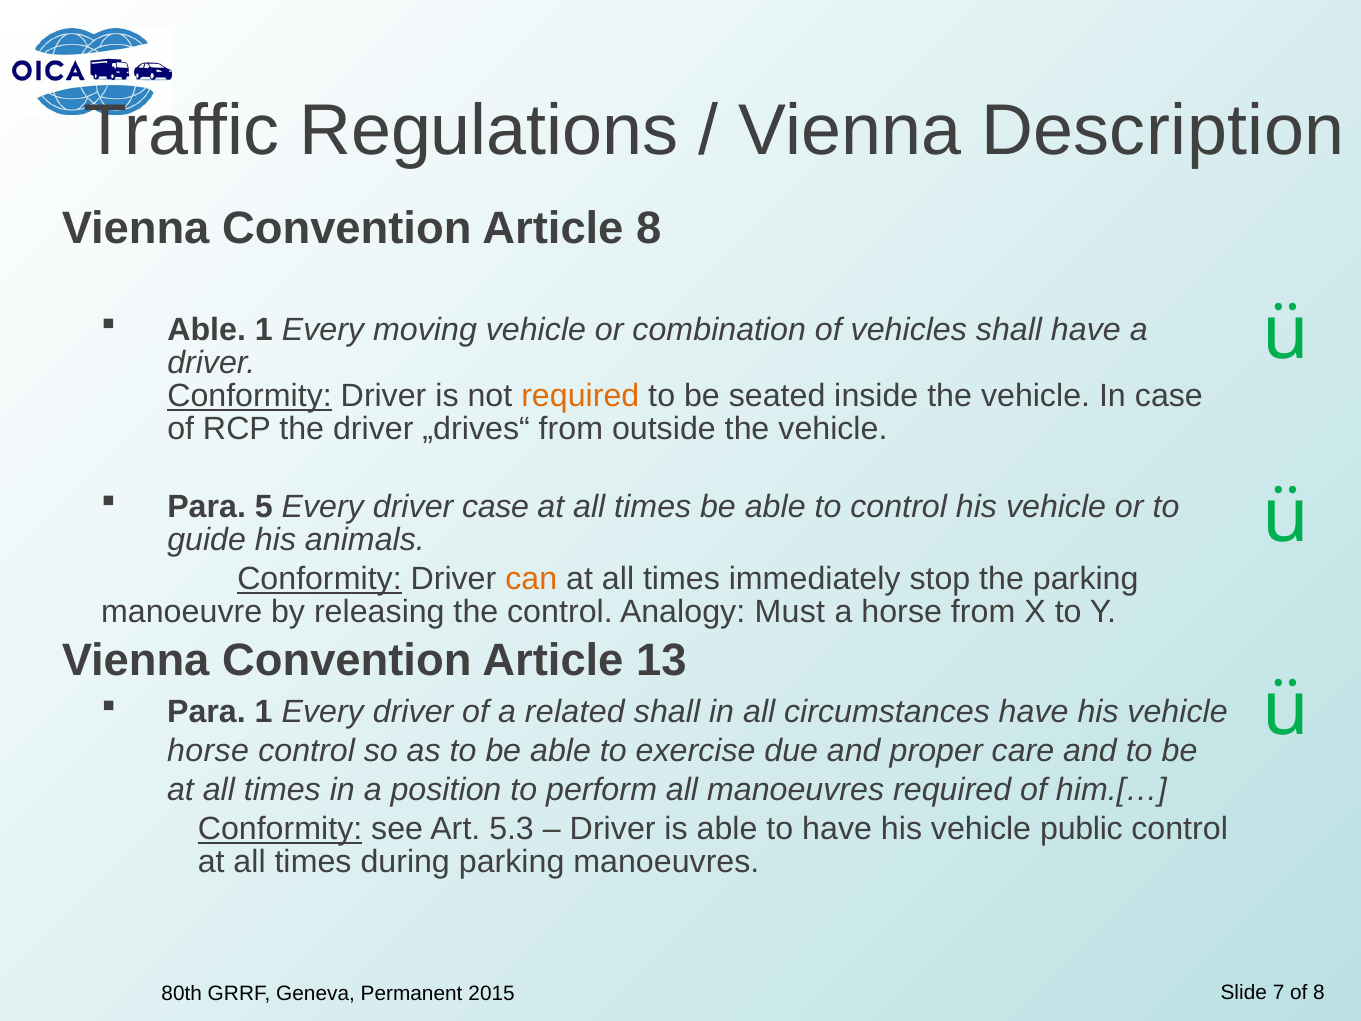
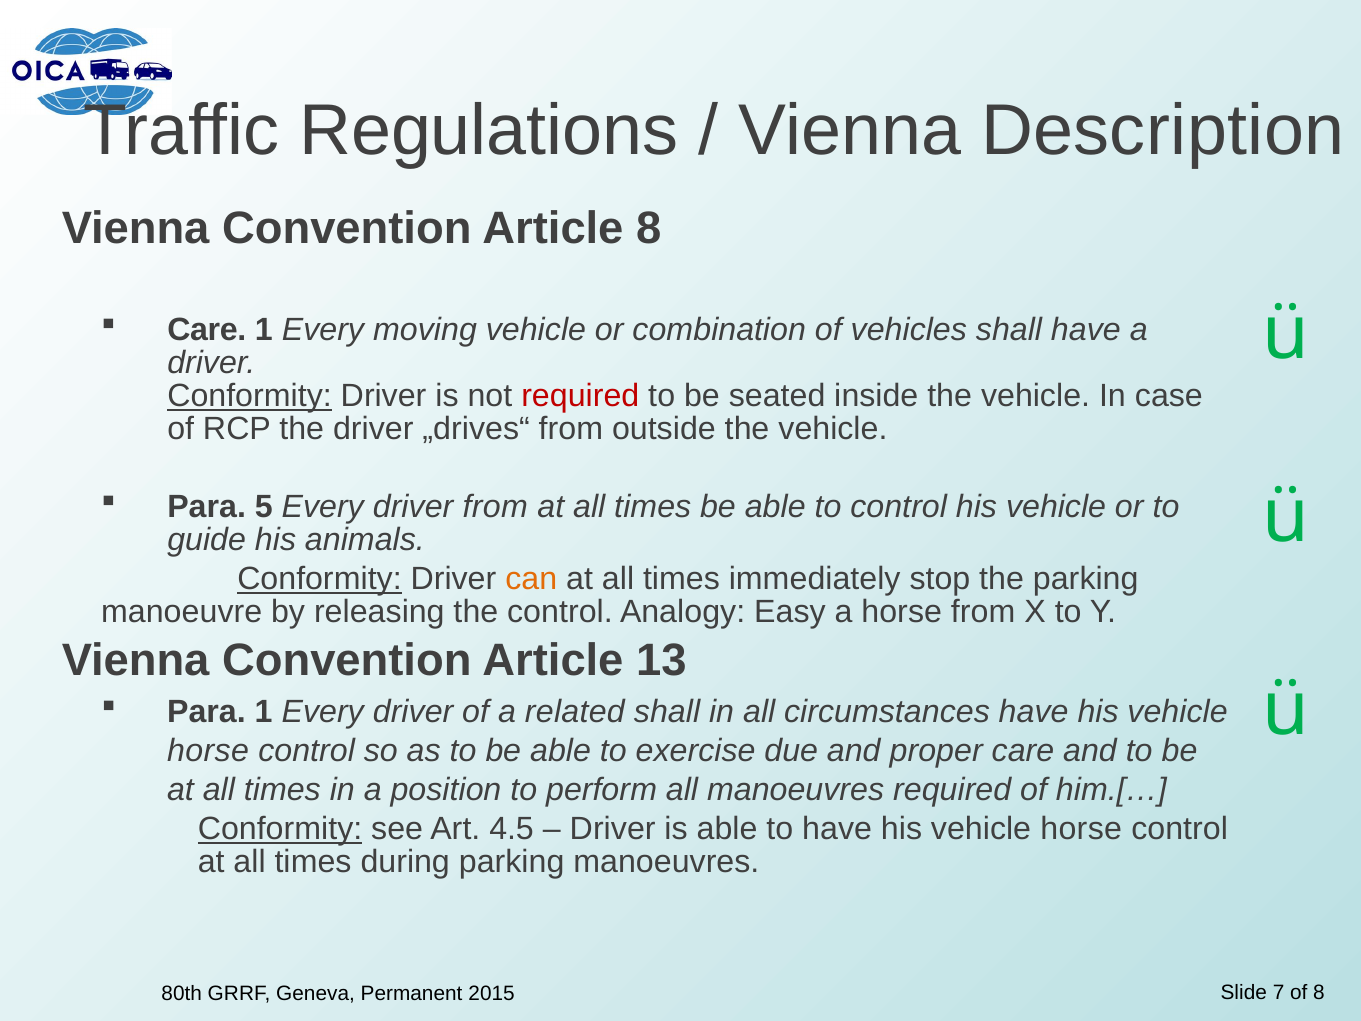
Able: Able -> Care (207, 330)
required colour: orange -> red (580, 396)
driver case: case -> from (495, 507)
Must: Must -> Easy (790, 612)
5.3: 5.3 -> 4.5 (512, 828)
public: public -> horse (1081, 828)
